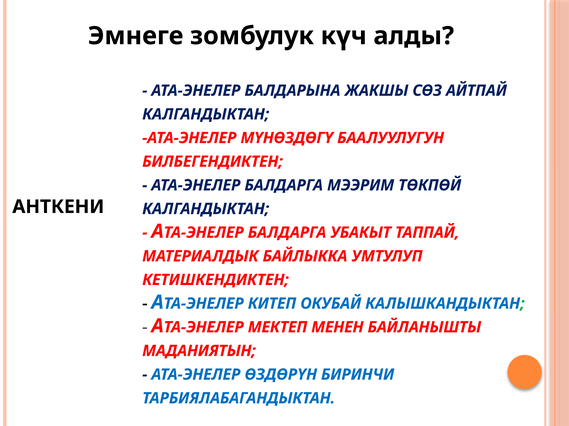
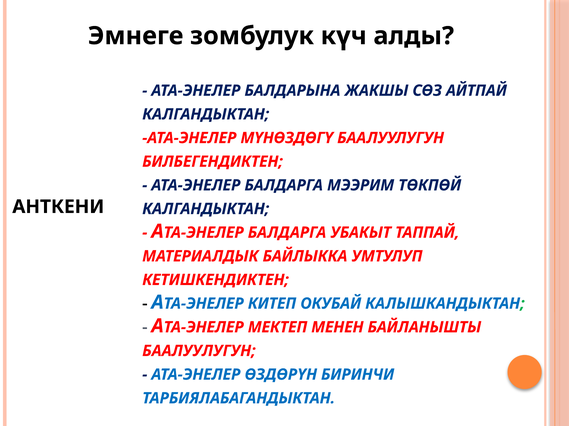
МАДАНИЯТЫН: МАДАНИЯТЫН -> БААЛУУЛУГУН (199, 351)
